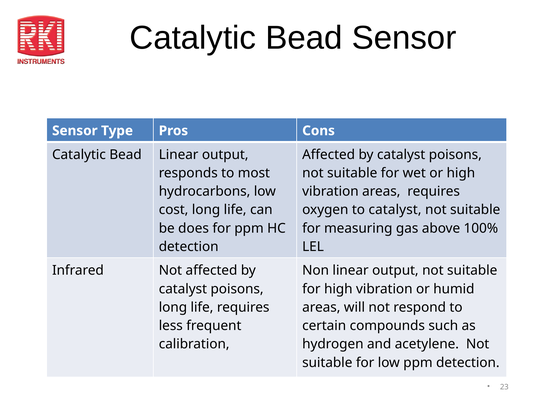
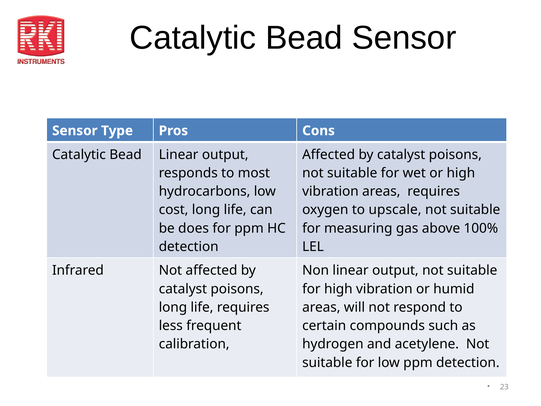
to catalyst: catalyst -> upscale (395, 210)
